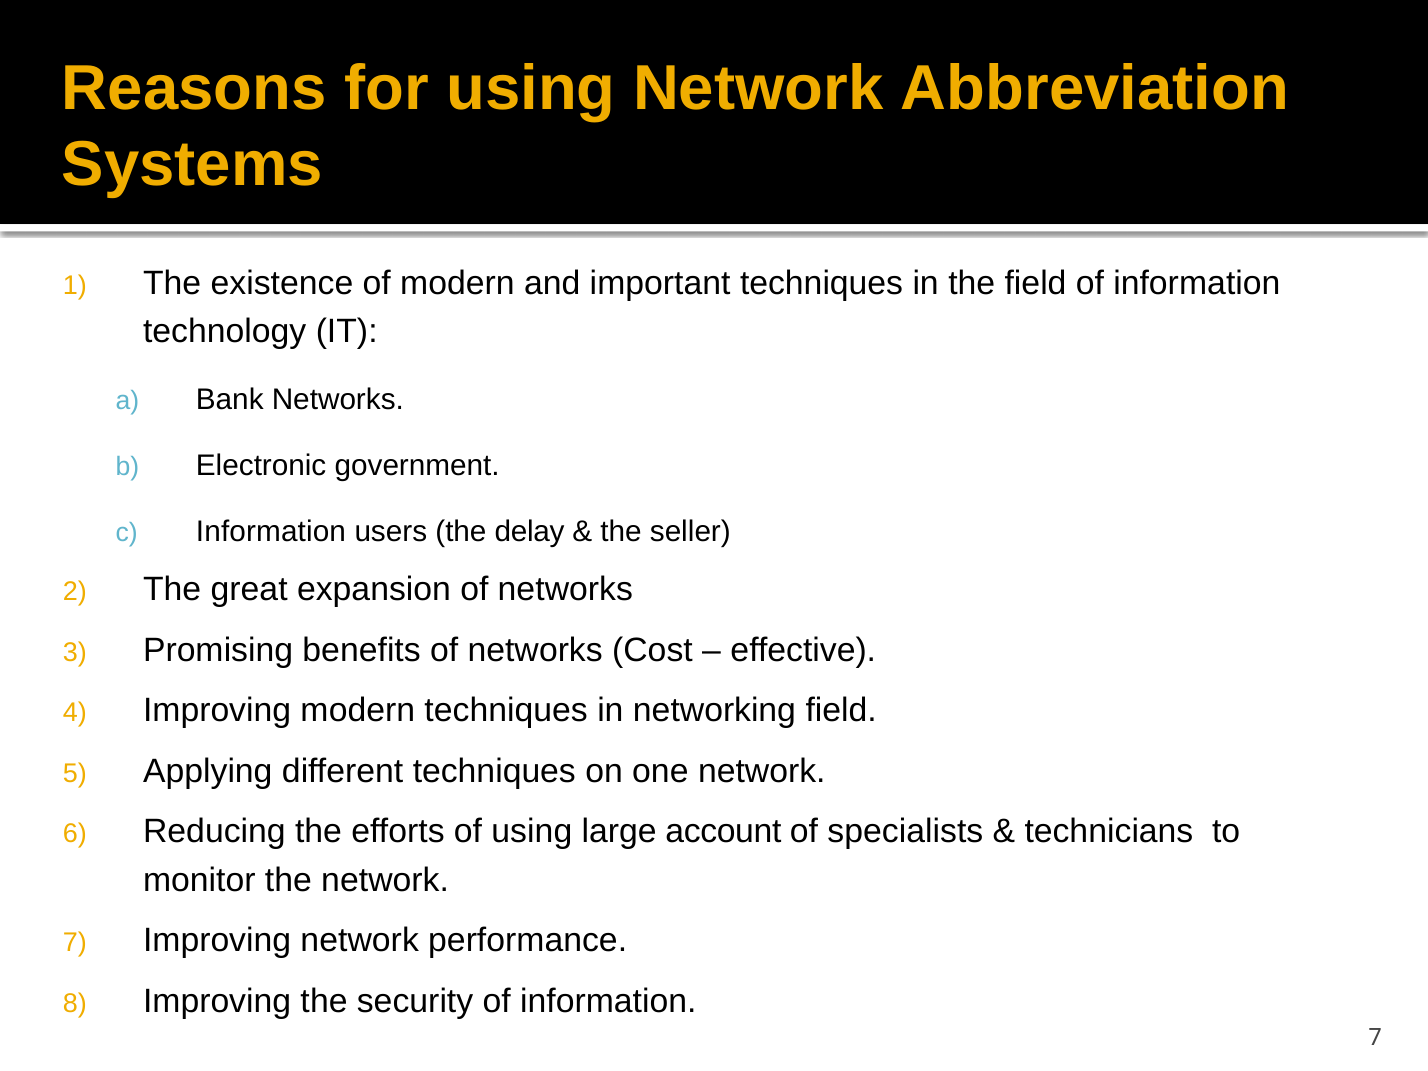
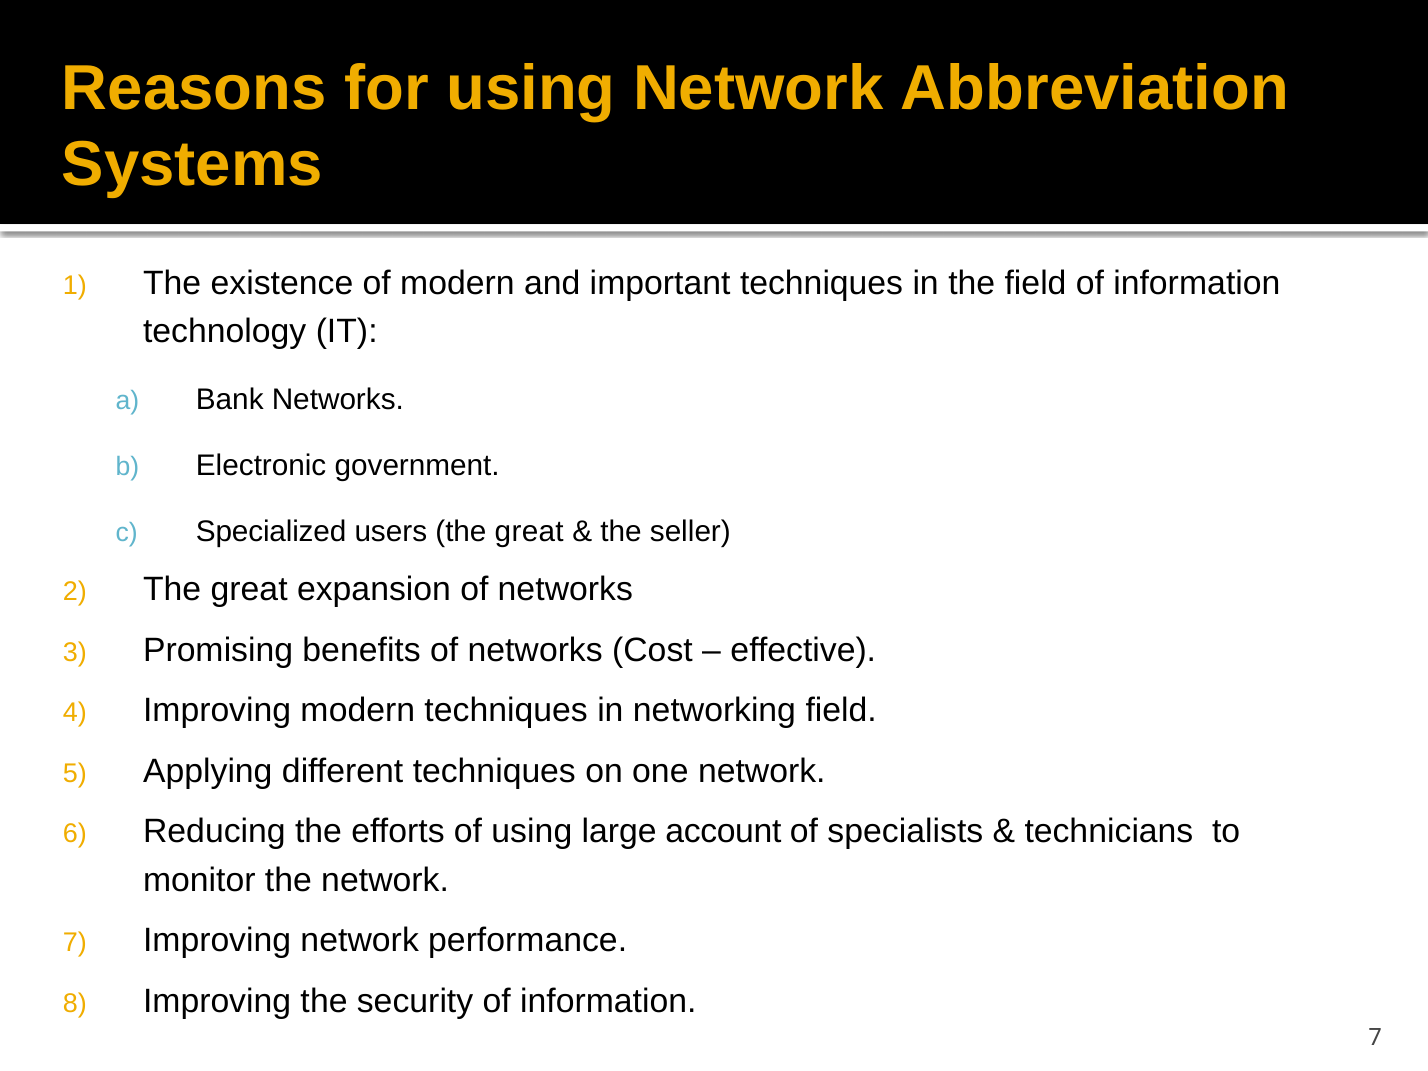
Information: Information -> Specialized (271, 531)
users the delay: delay -> great (529, 531)
